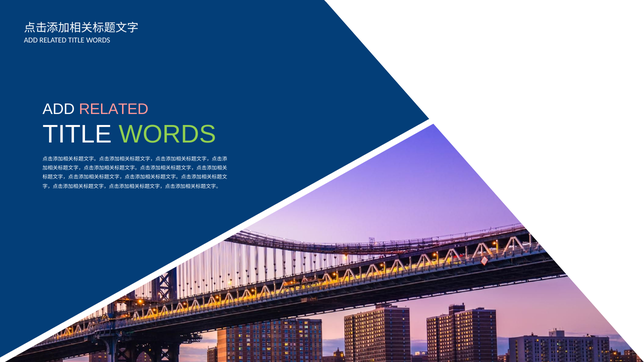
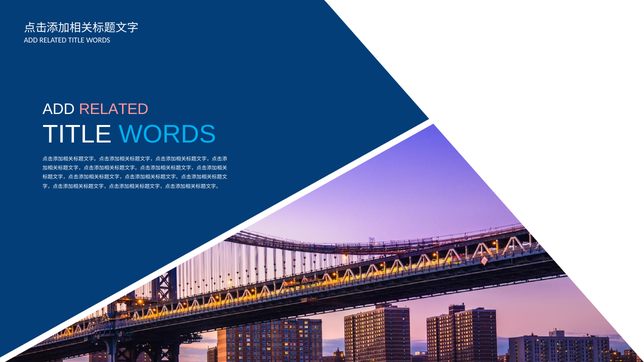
WORDS colour: light green -> light blue (167, 134)
